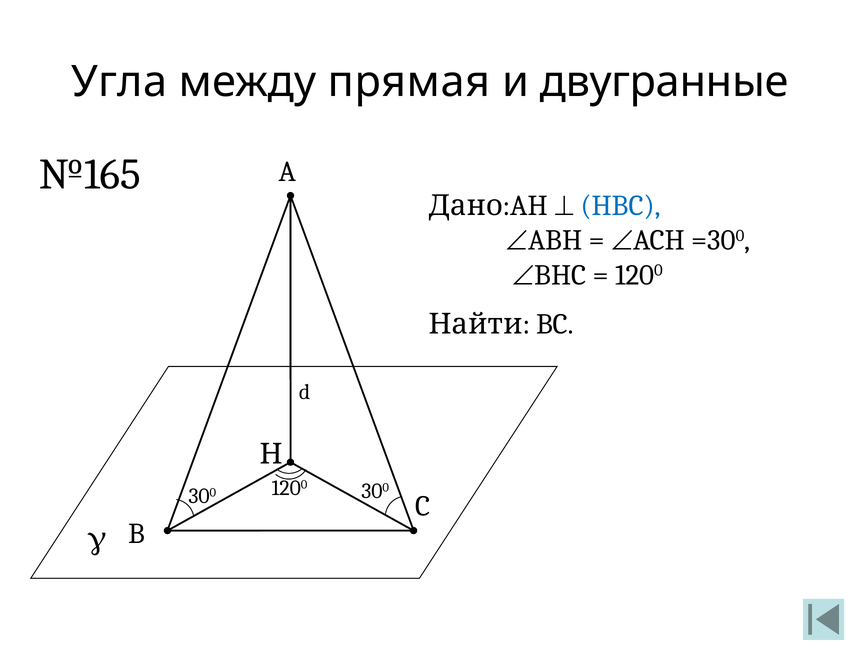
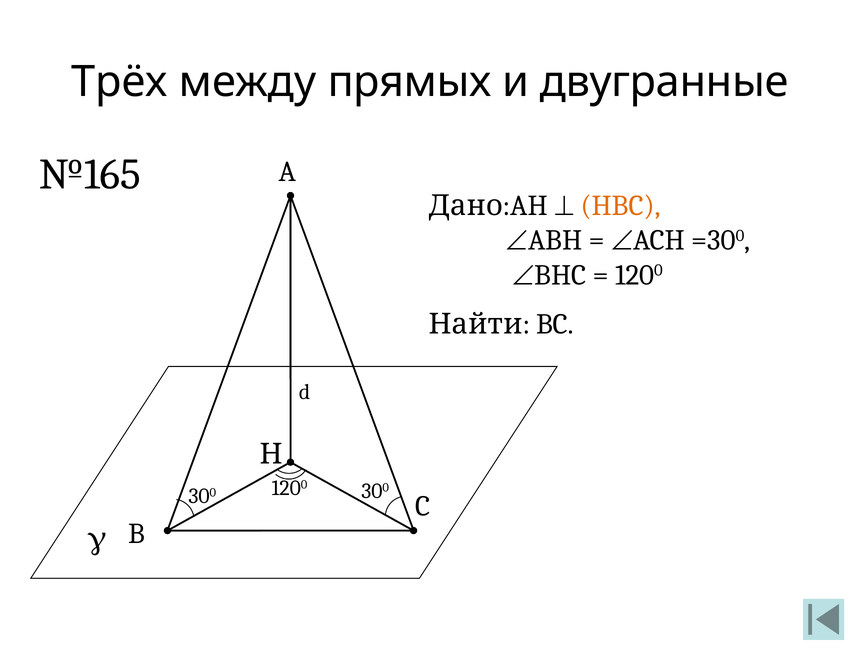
Угла: Угла -> Трёх (119, 82)
прямая: прямая -> прямых (410, 82)
HBC colour: blue -> orange (621, 206)
